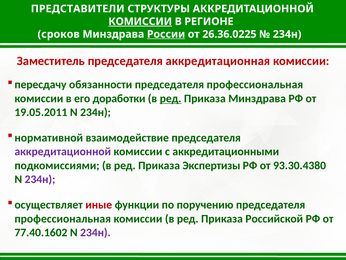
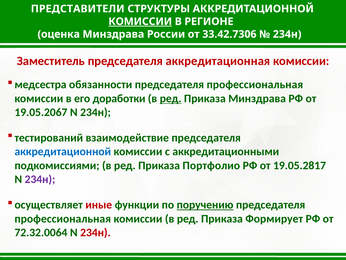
сроков: сроков -> оценка (59, 34)
России underline: present -> none (166, 34)
26.36.0225: 26.36.0225 -> 33.42.7306 (229, 34)
пересдачу: пересдачу -> медсестра (41, 84)
19.05.2011: 19.05.2011 -> 19.05.2067 (41, 112)
нормативной: нормативной -> тестирований (49, 138)
аккредитационной colour: purple -> blue (63, 151)
Экспертизы: Экспертизы -> Портфолио (211, 165)
93.30.4380: 93.30.4380 -> 19.05.2817 (300, 165)
поручению underline: none -> present (205, 204)
Российской: Российской -> Формирует (274, 218)
77.40.1602: 77.40.1602 -> 72.32.0064 (41, 232)
234н colour: purple -> red (95, 232)
